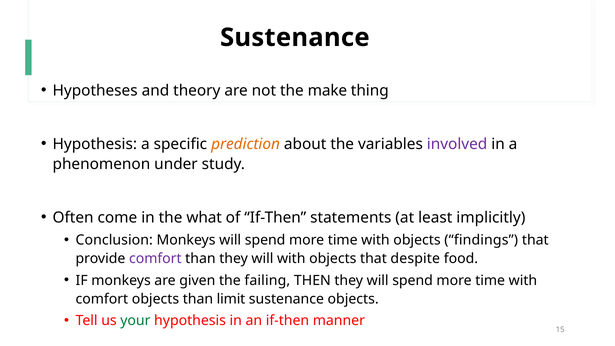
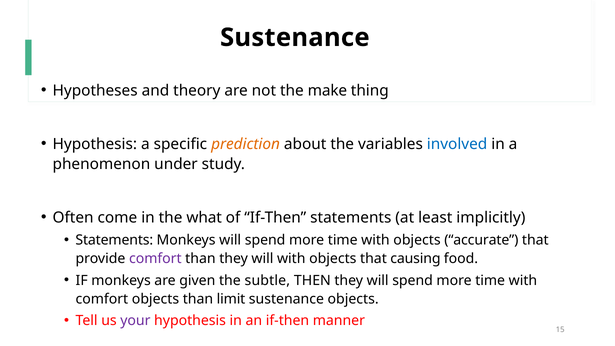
involved colour: purple -> blue (457, 144)
Conclusion: Conclusion -> Statements (114, 240)
findings: findings -> accurate (481, 240)
despite: despite -> causing (415, 259)
failing: failing -> subtle (267, 280)
your colour: green -> purple (135, 321)
